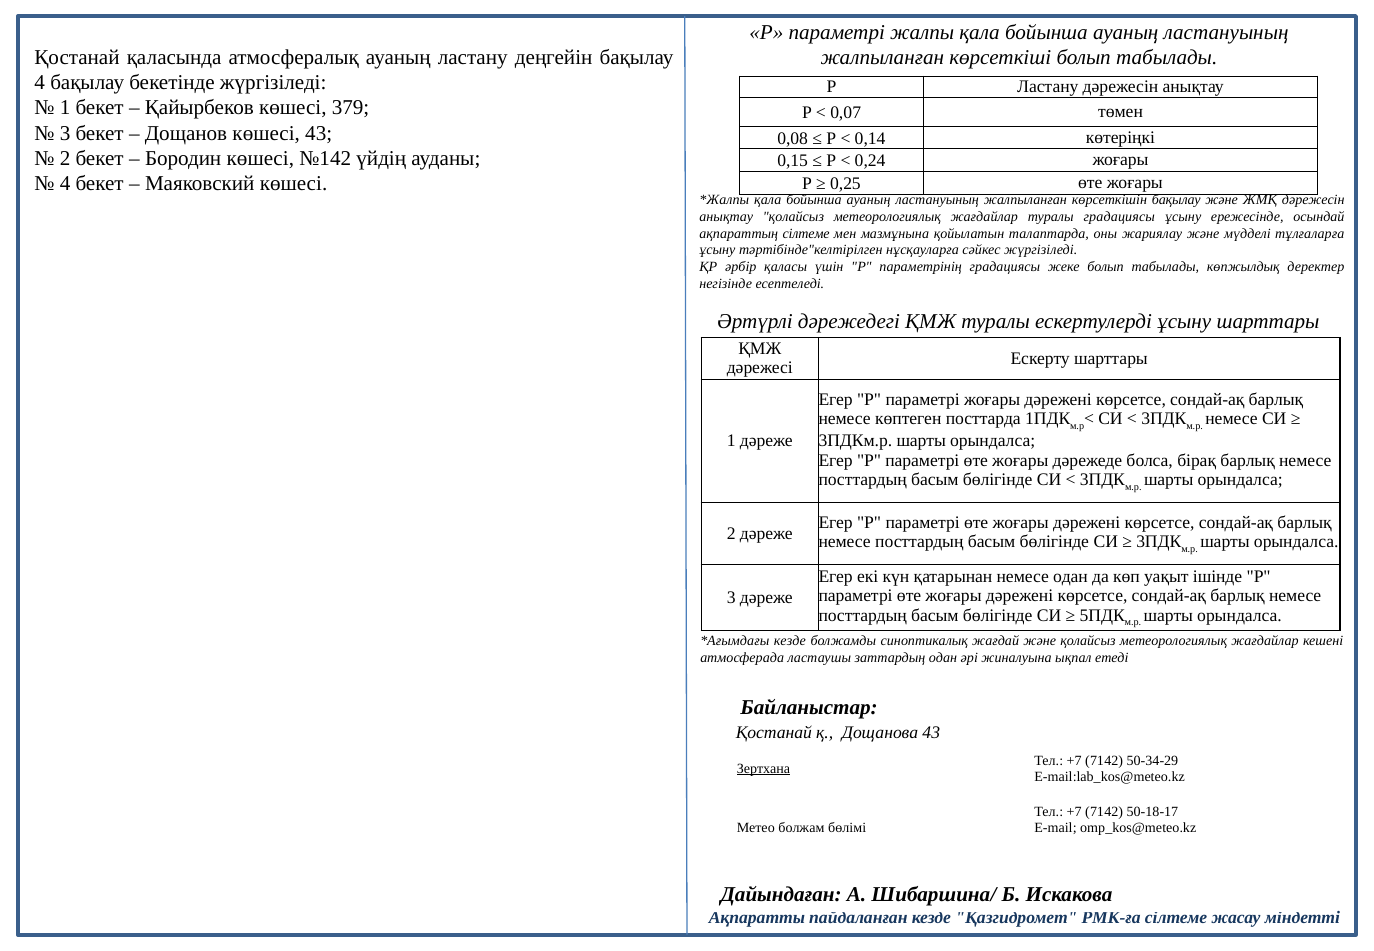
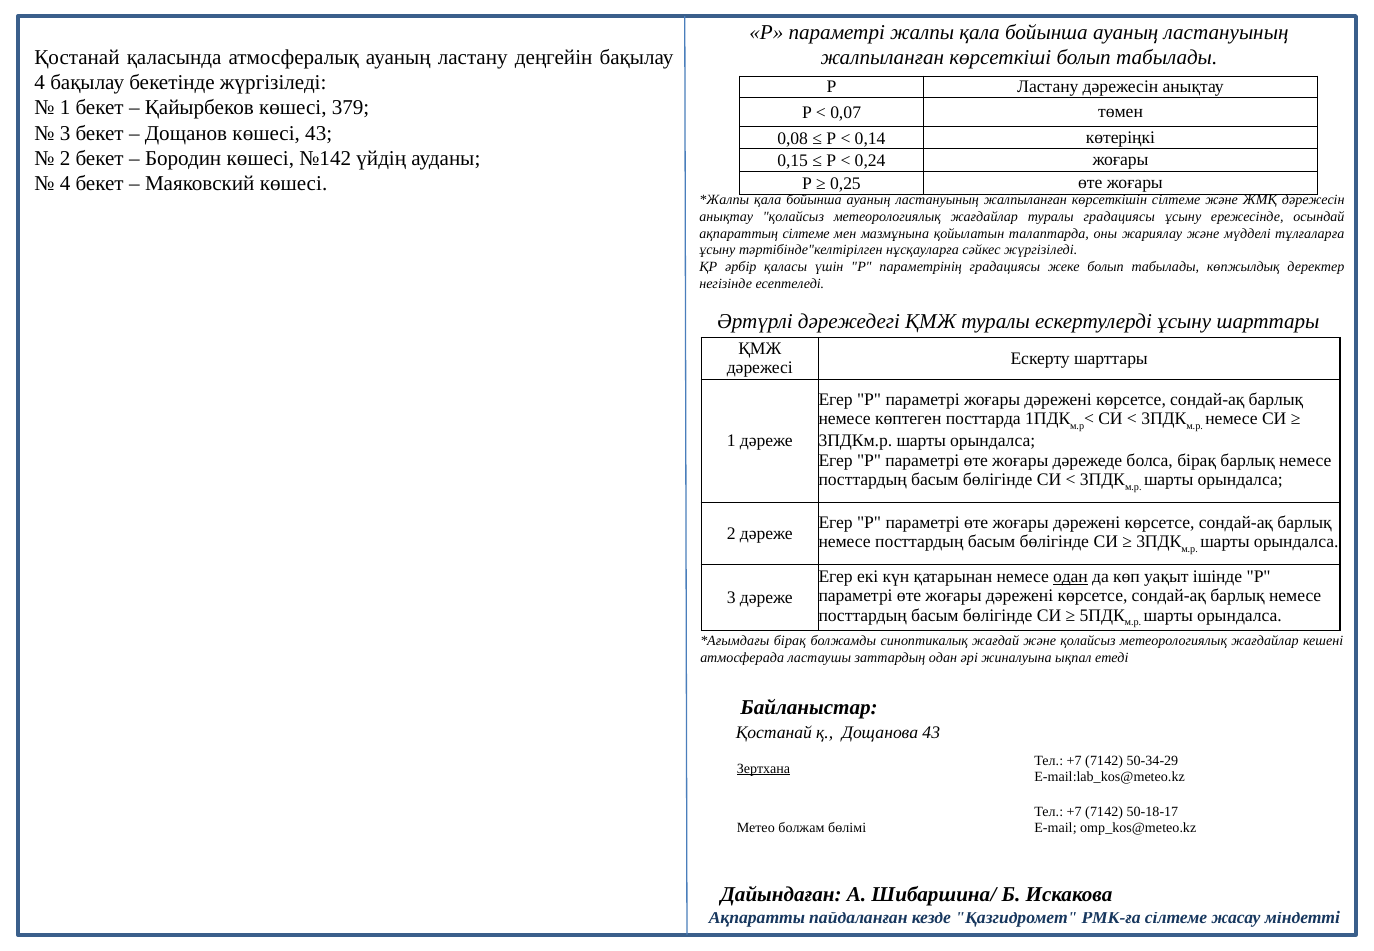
көрсеткішін бақылау: бақылау -> сілтеме (1176, 200)
одан underline: none -> present (1071, 577)
кезде: кезде -> бірақ (790, 641)
